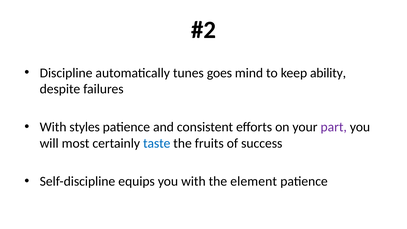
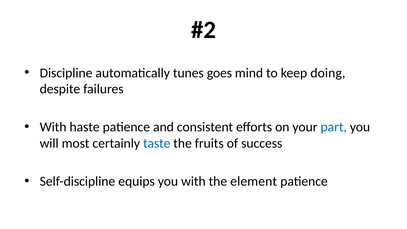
ability: ability -> doing (328, 73)
styles: styles -> haste (85, 127)
part colour: purple -> blue (334, 127)
